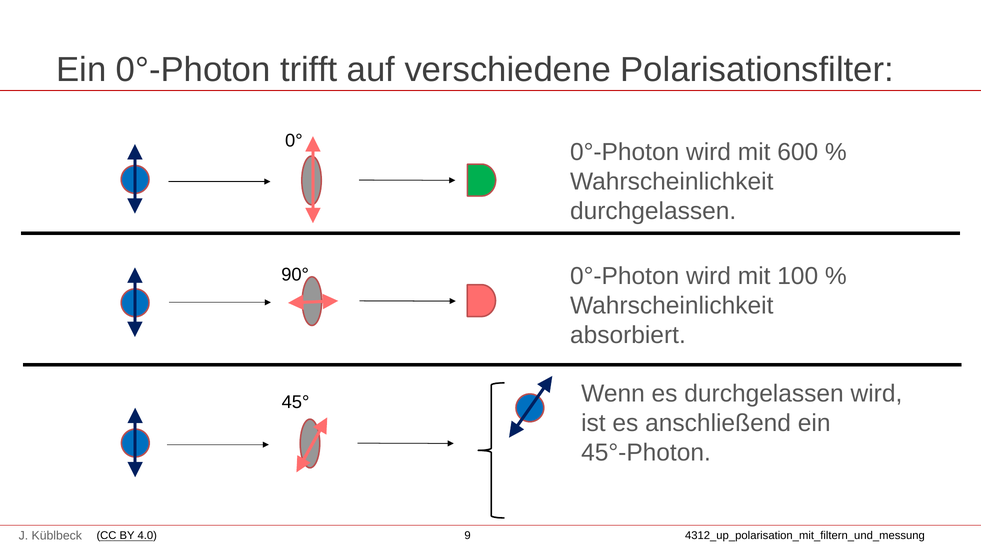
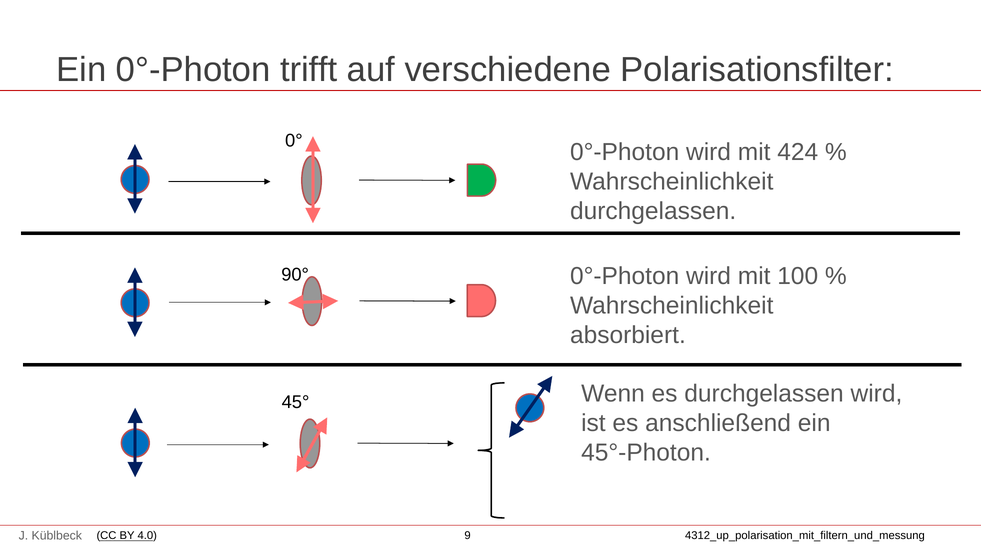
600: 600 -> 424 (798, 152)
